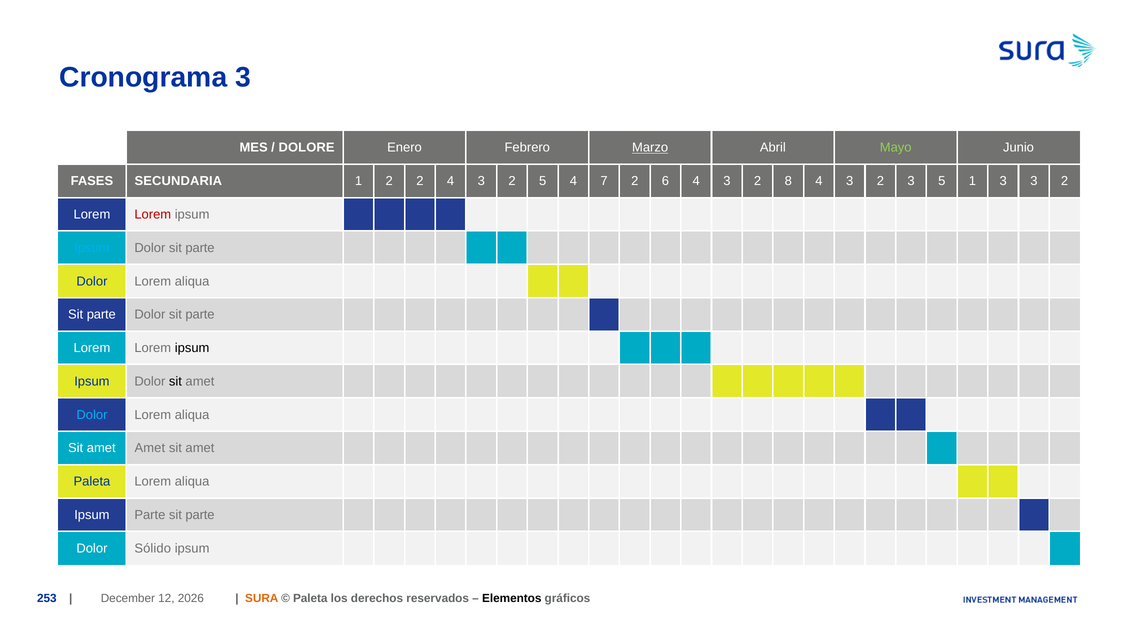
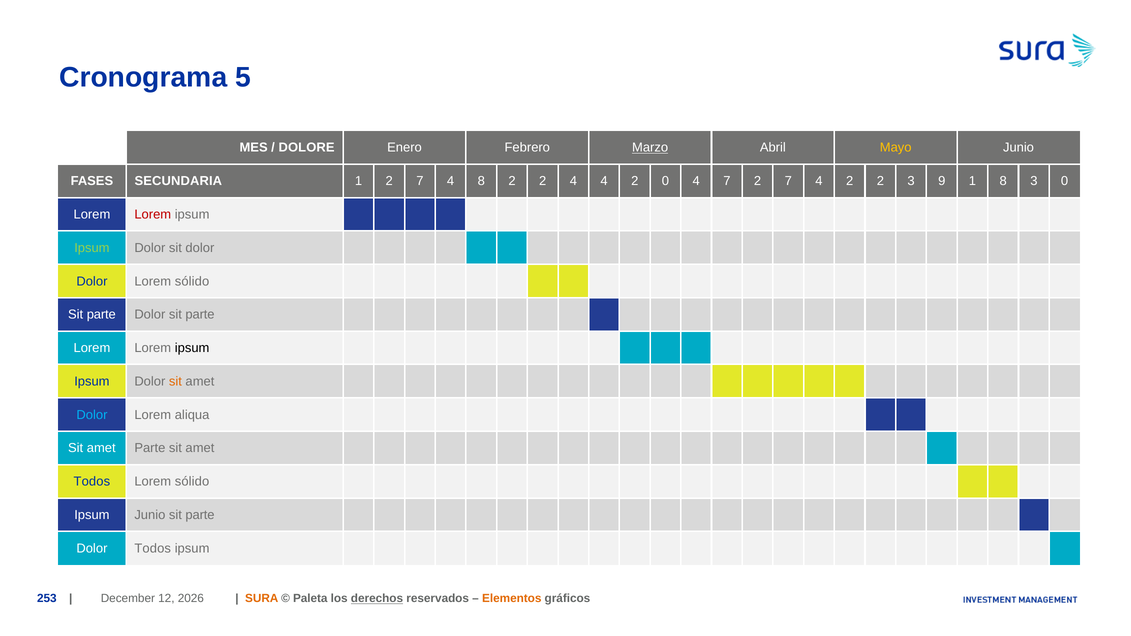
Cronograma 3: 3 -> 5 (243, 77)
Mayo colour: light green -> yellow (896, 148)
1 2 2: 2 -> 7 (420, 181)
3: 3 -> 8 (481, 181)
5: 5 -> 2 (543, 181)
4 7: 7 -> 4 (604, 181)
2 6: 6 -> 0 (665, 181)
3: 3 -> 7 (727, 181)
8: 8 -> 7 (788, 181)
3: 3 -> 2 (850, 181)
3 5: 5 -> 9 (942, 181)
1 3: 3 -> 8 (1003, 181)
2: 2 -> 0 (1065, 181)
Ipsum colour: light blue -> light green (92, 248)
parte: parte -> dolor (200, 248)
aliqua: aliqua -> sólido (192, 281)
sit colour: black -> orange (175, 382)
amet Amet: Amet -> Parte (150, 448)
Paleta: Paleta -> Todos (92, 482)
aliqua: aliqua -> sólido (192, 482)
Ipsum Parte: Parte -> Junio (150, 515)
Dolor Sólido: Sólido -> Todos (153, 549)
derechos underline: none -> present (377, 599)
Elementos colour: black -> orange (512, 599)
